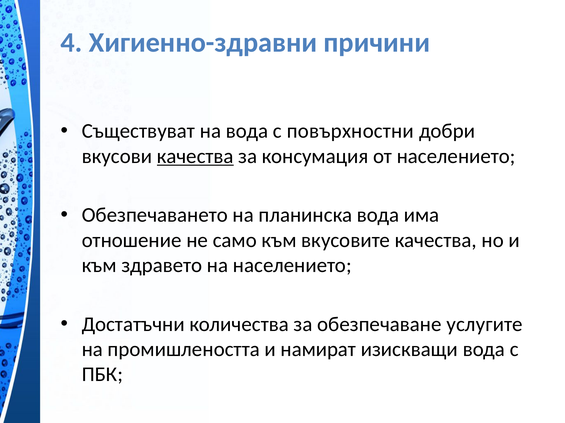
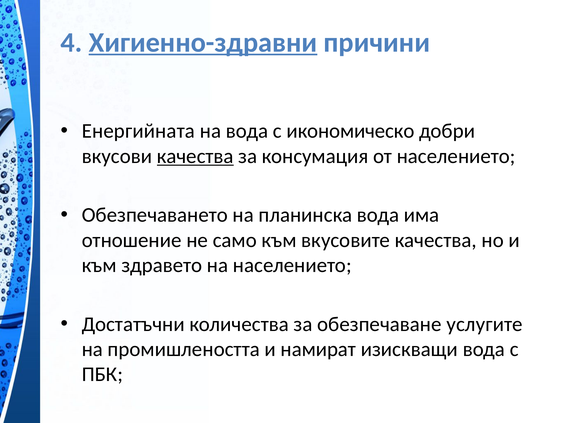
Хигиенно-здравни underline: none -> present (203, 43)
Съществуват: Съществуват -> Енергийната (138, 131)
повърхностни: повърхностни -> икономическо (351, 131)
